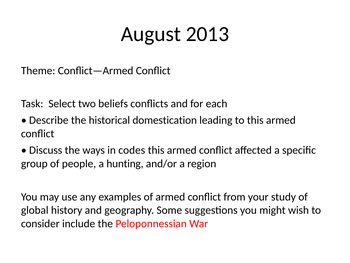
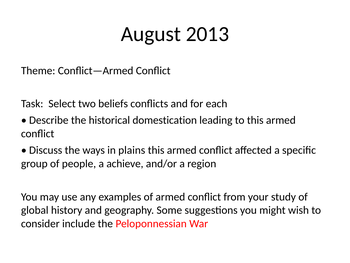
codes: codes -> plains (132, 150)
hunting: hunting -> achieve (125, 163)
